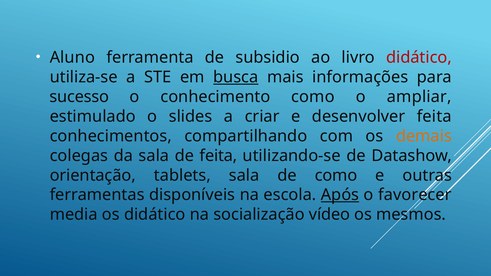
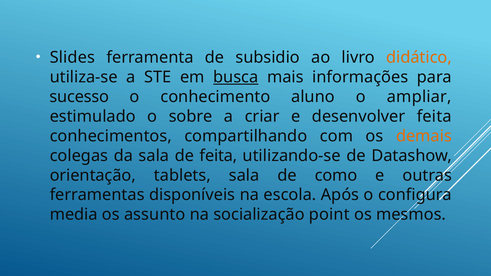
Aluno: Aluno -> Slides (72, 57)
didático colour: red -> orange (419, 57)
conhecimento como: como -> aluno (313, 97)
slides: slides -> sobre (191, 116)
Após underline: present -> none (340, 195)
favorecer: favorecer -> configura (415, 195)
os didático: didático -> assunto (155, 215)
vídeo: vídeo -> point (329, 215)
